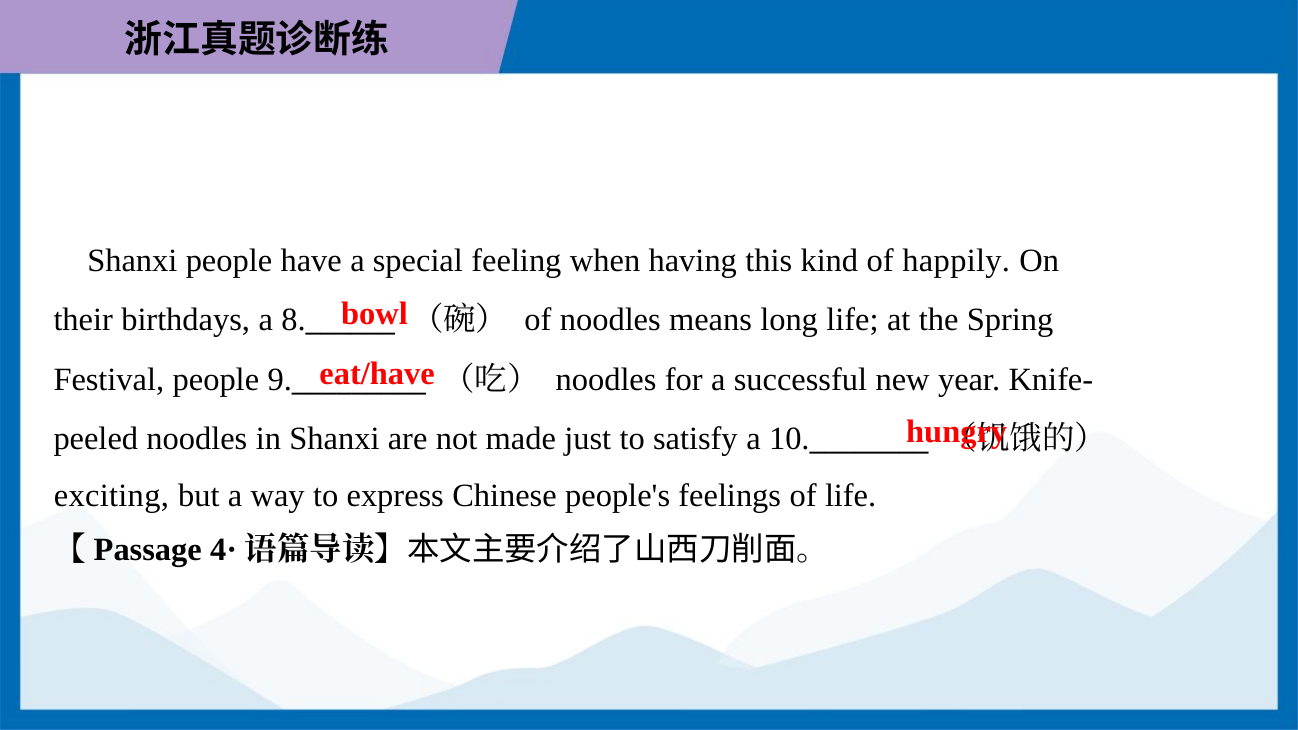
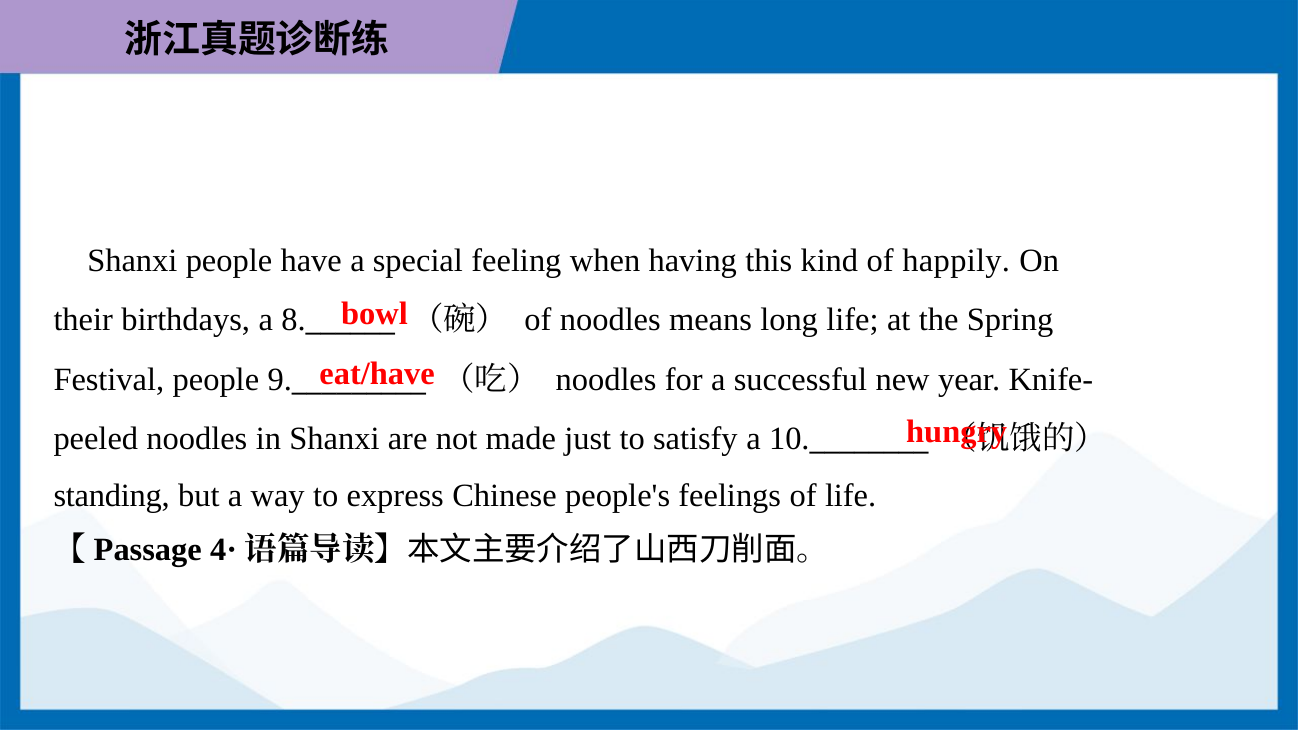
exciting: exciting -> standing (112, 496)
